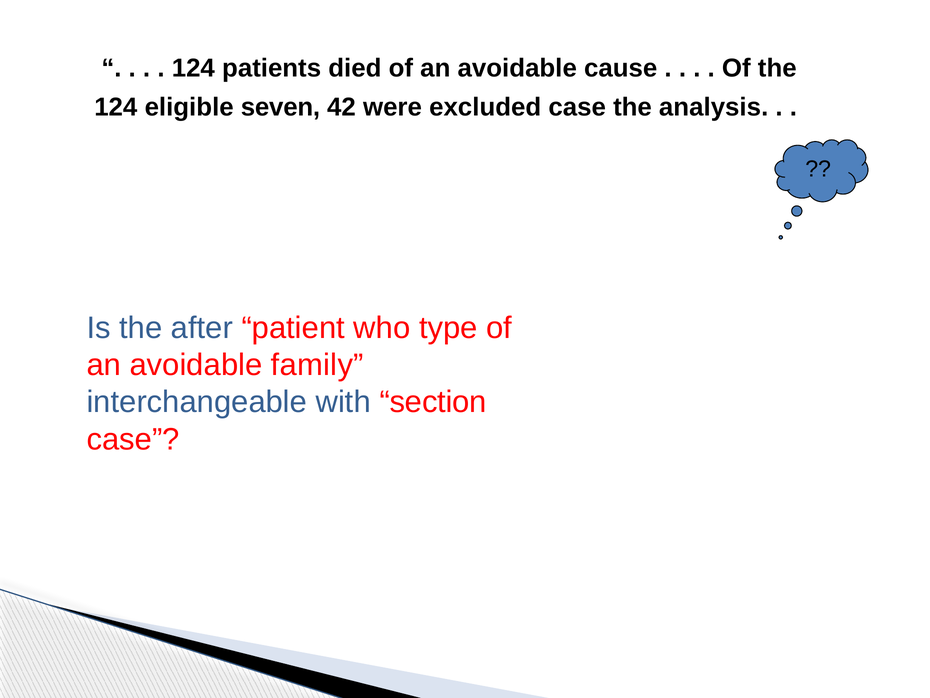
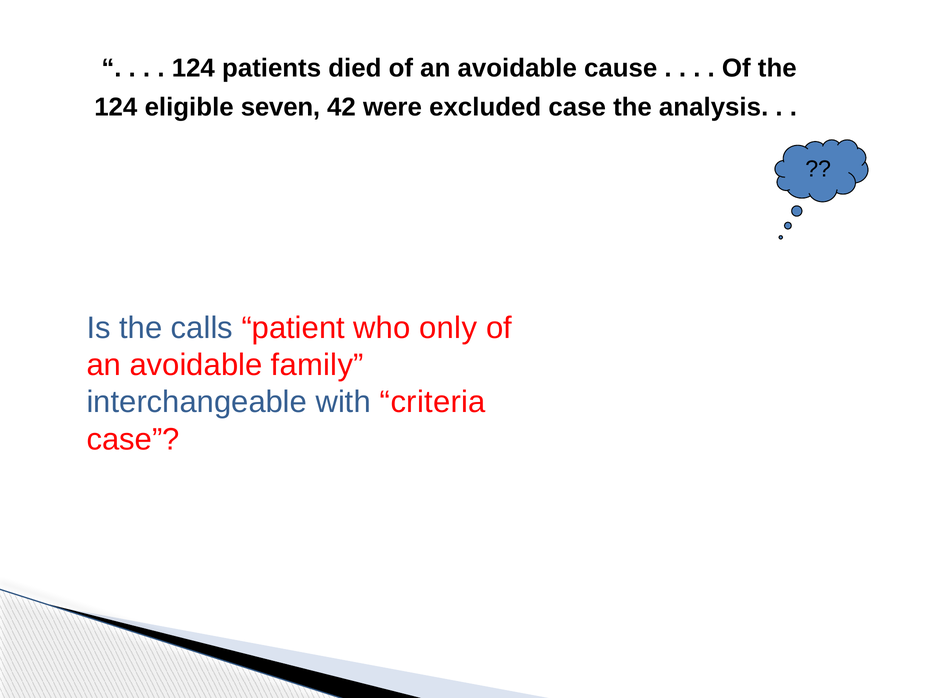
after: after -> calls (202, 328)
type: type -> only (448, 328)
section: section -> criteria (433, 402)
